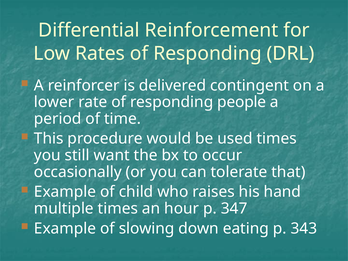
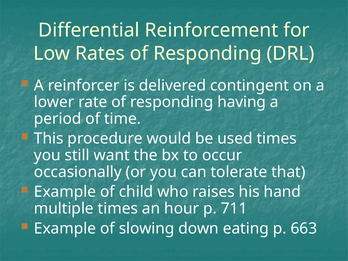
people: people -> having (242, 102)
347: 347 -> 711 (234, 209)
343: 343 -> 663 (304, 228)
